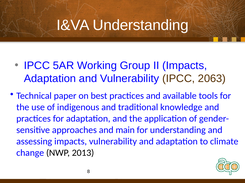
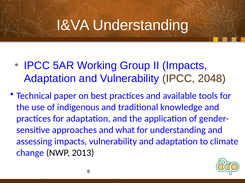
2063: 2063 -> 2048 (212, 79)
main: main -> what (125, 131)
